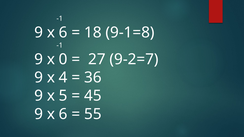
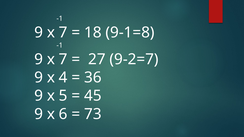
6: 6 -> 7 (63, 32)
0: 0 -> 7 (63, 59)
55: 55 -> 73 (93, 114)
